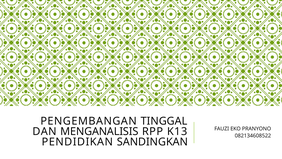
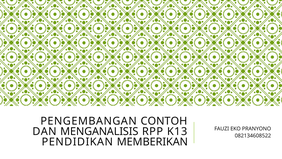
TINGGAL: TINGGAL -> CONTOH (164, 121)
SANDINGKAN: SANDINGKAN -> MEMBERIKAN (152, 142)
